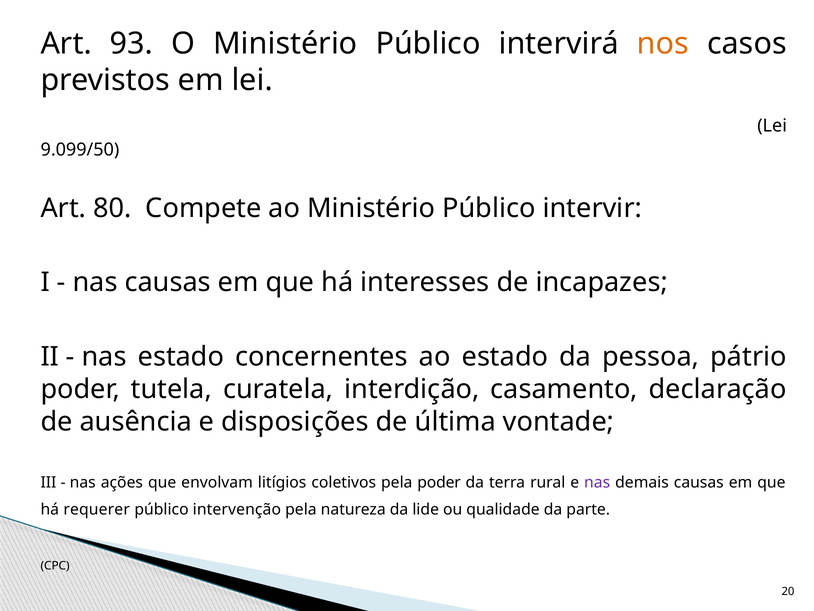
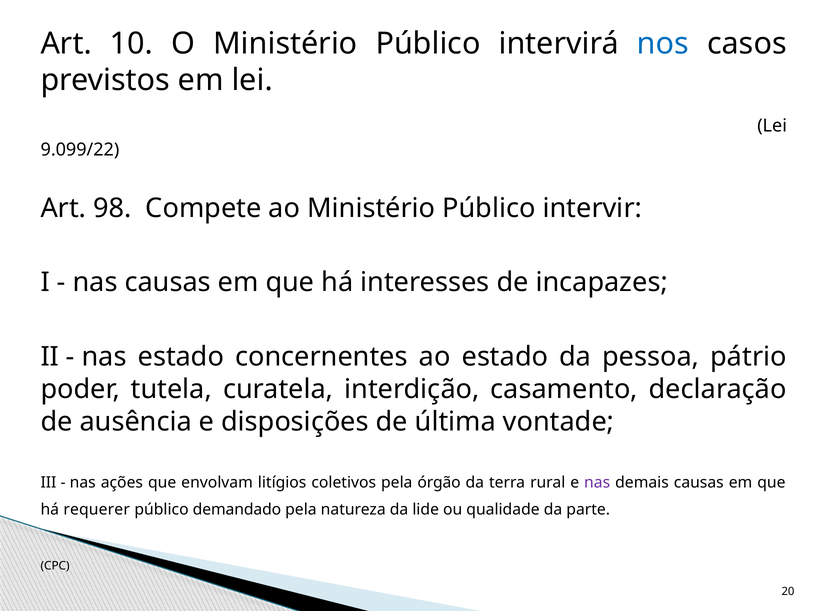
93: 93 -> 10 (132, 44)
nos colour: orange -> blue (663, 44)
9.099/50: 9.099/50 -> 9.099/22 (80, 150)
80: 80 -> 98 (112, 208)
pela poder: poder -> órgão (439, 482)
intervenção: intervenção -> demandado (237, 509)
